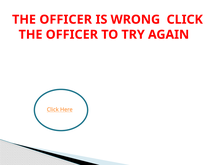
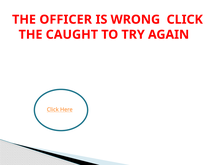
OFFICER: OFFICER -> CAUGHT (72, 35)
